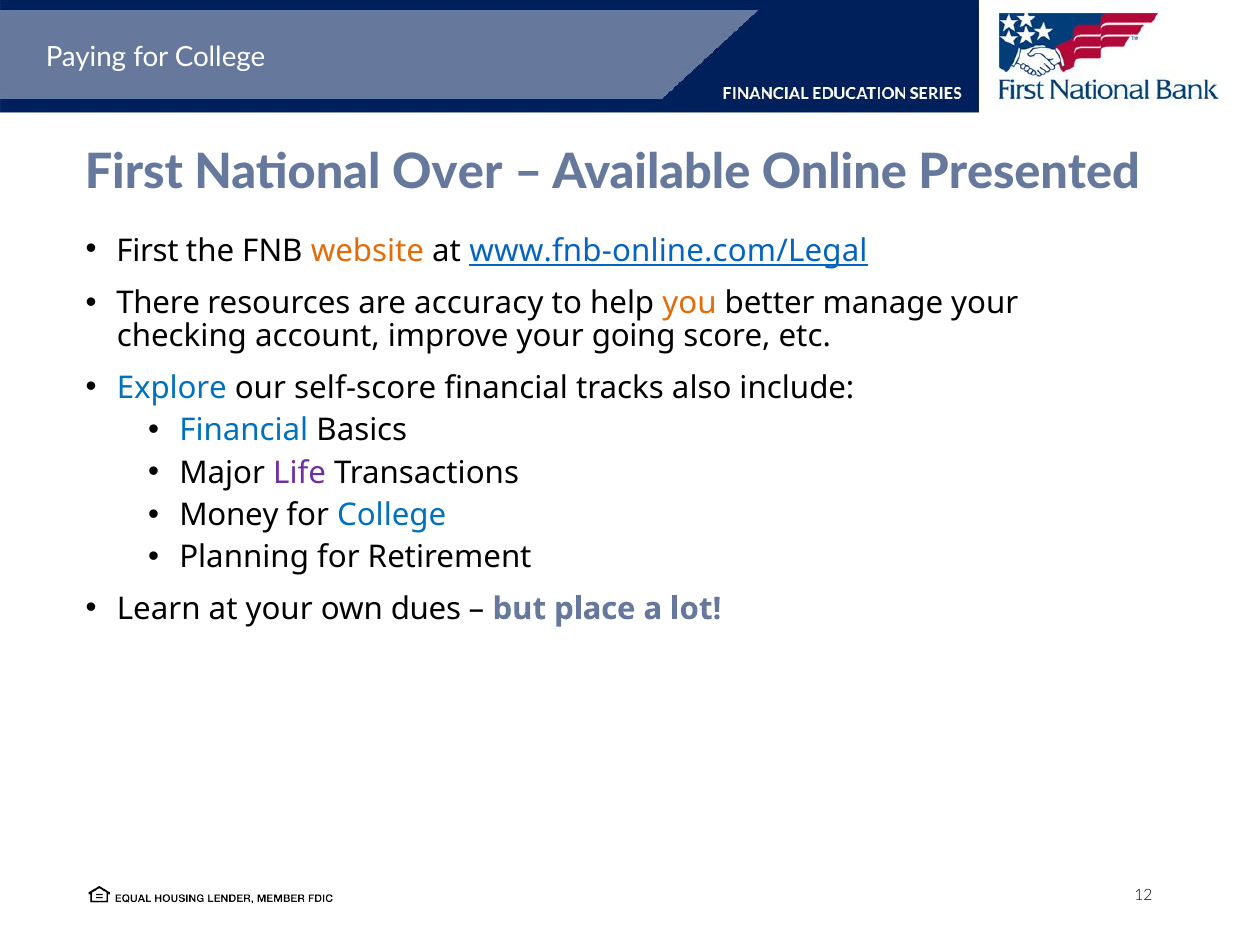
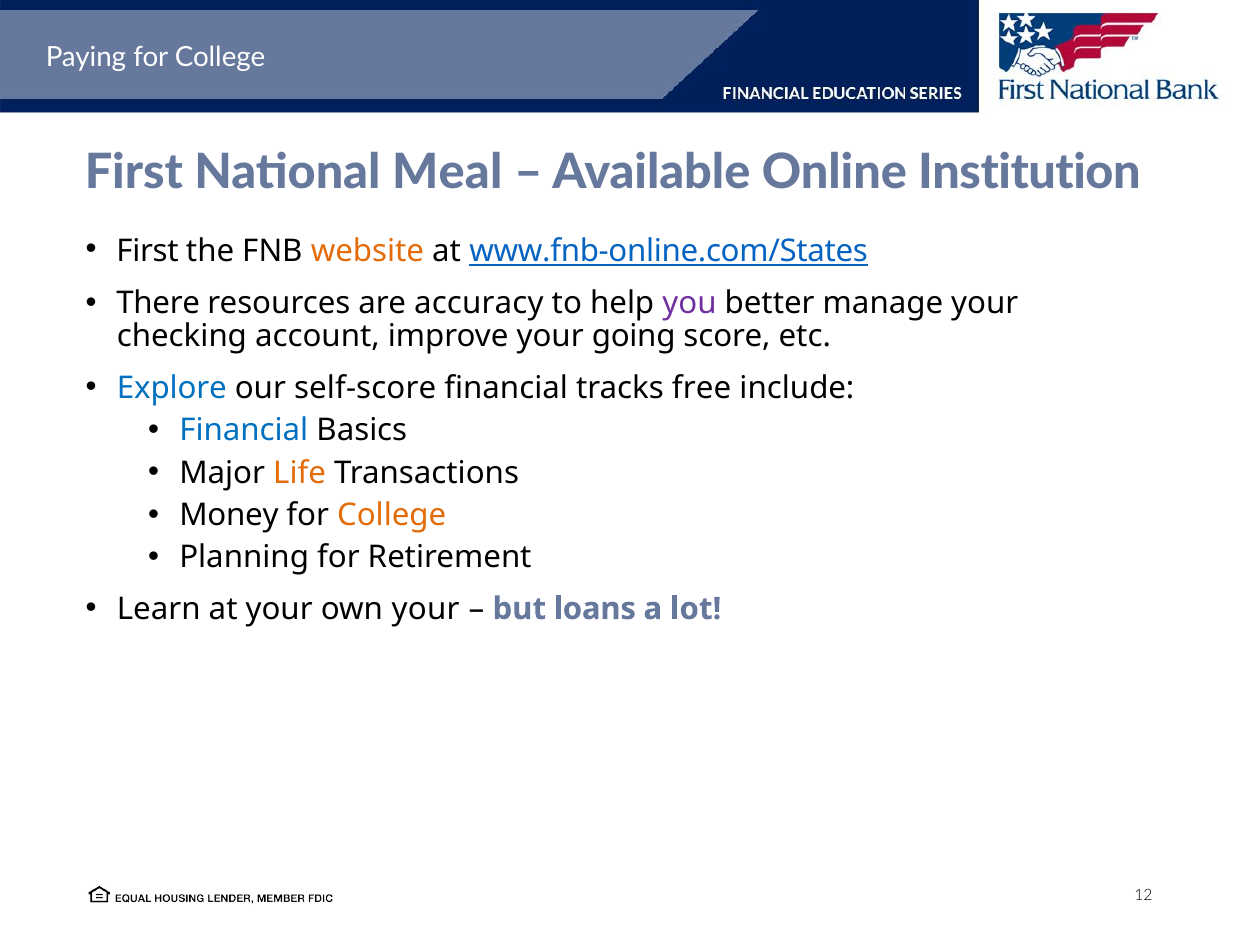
Over: Over -> Meal (447, 173)
Presented: Presented -> Institution (1029, 173)
www.fnb-online.com/Legal: www.fnb-online.com/Legal -> www.fnb-online.com/States (669, 251)
you colour: orange -> purple (690, 303)
also: also -> free (702, 388)
Life colour: purple -> orange (300, 473)
College colour: blue -> orange (392, 515)
own dues: dues -> your (426, 609)
place: place -> loans (595, 609)
